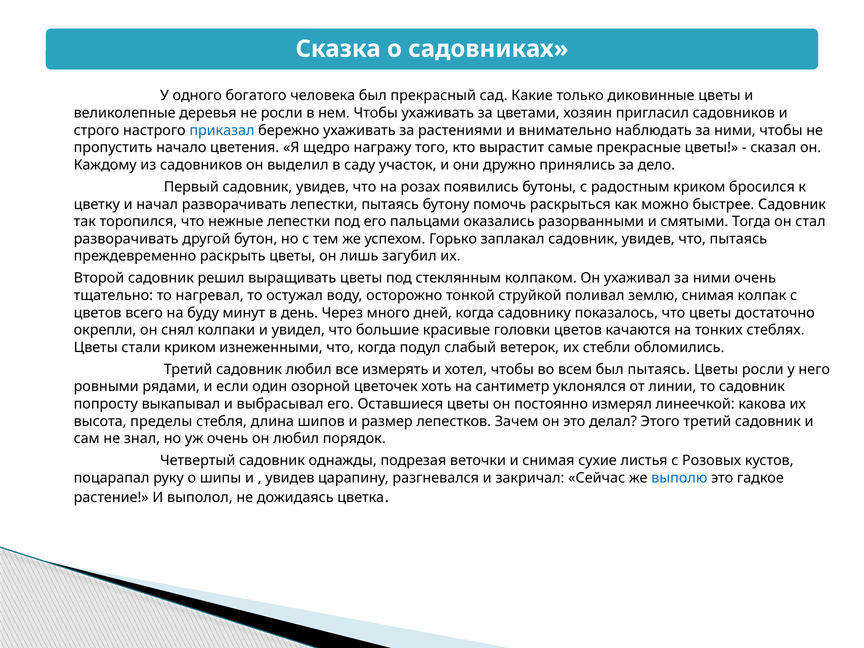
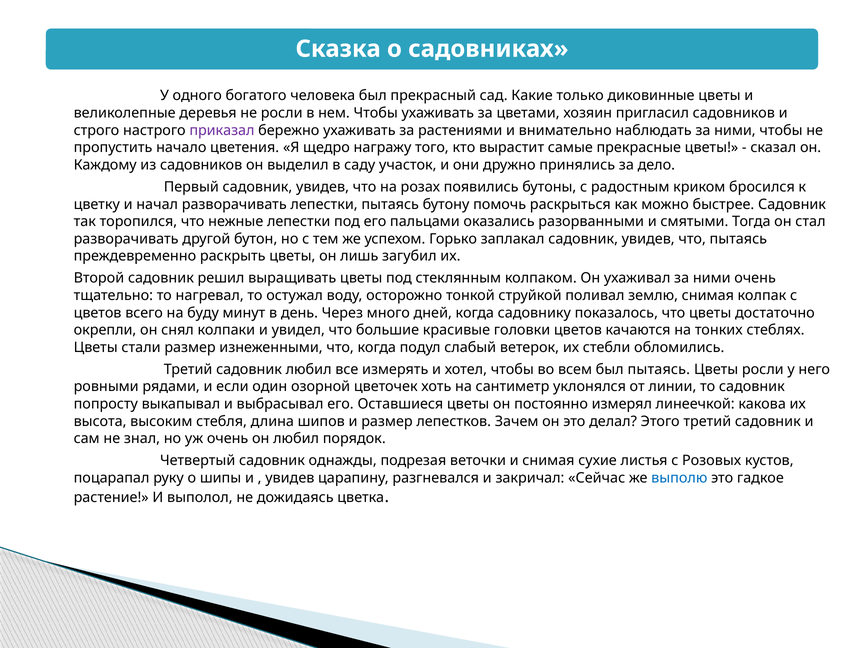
приказал colour: blue -> purple (222, 130)
стали криком: криком -> размер (190, 347)
пределы: пределы -> высоким (161, 421)
